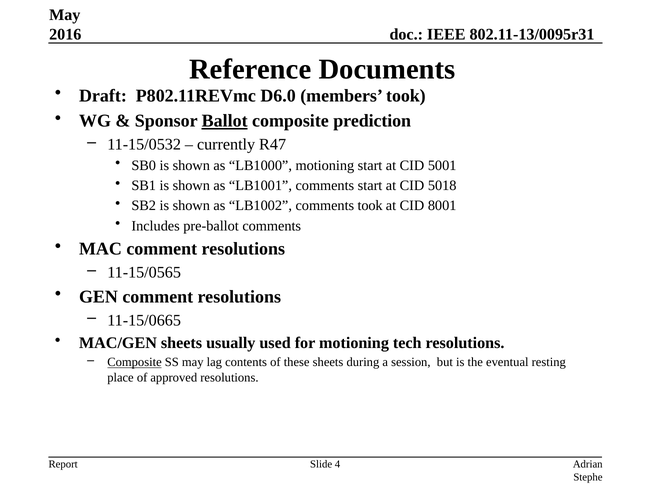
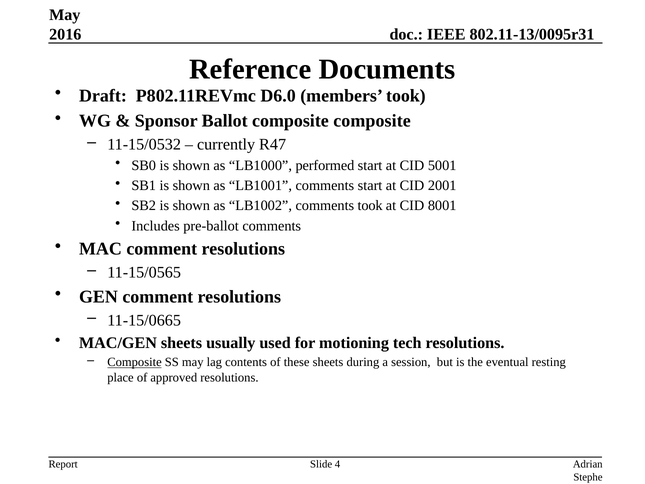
Ballot underline: present -> none (225, 121)
composite prediction: prediction -> composite (372, 121)
LB1000 motioning: motioning -> performed (325, 166)
5018: 5018 -> 2001 (442, 186)
